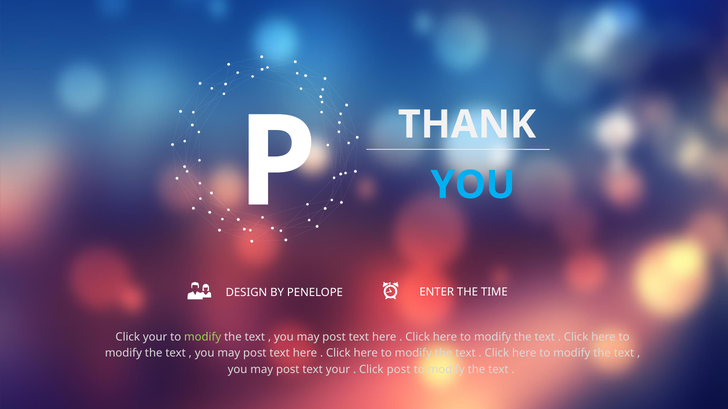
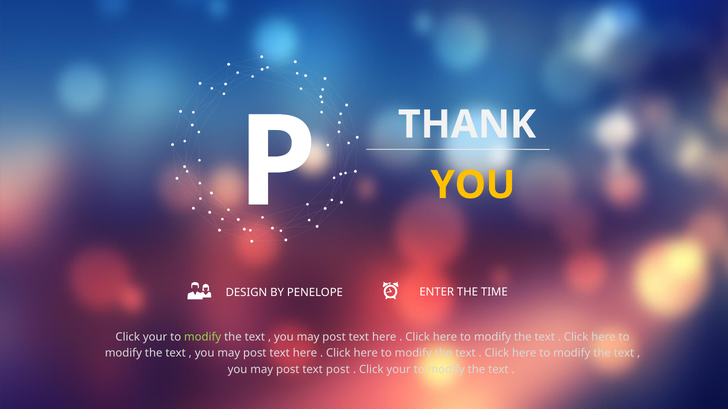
YOU colour: light blue -> yellow (473, 185)
text your: your -> post (338, 370)
post: post -> your (399, 370)
